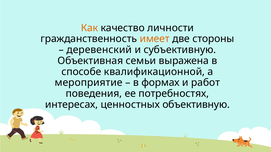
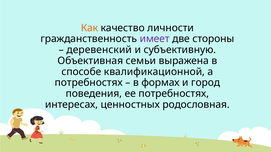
имеет colour: orange -> purple (155, 39)
мероприятие: мероприятие -> потребностях (89, 83)
работ: работ -> город (206, 83)
объективную: объективную -> родословная (196, 105)
